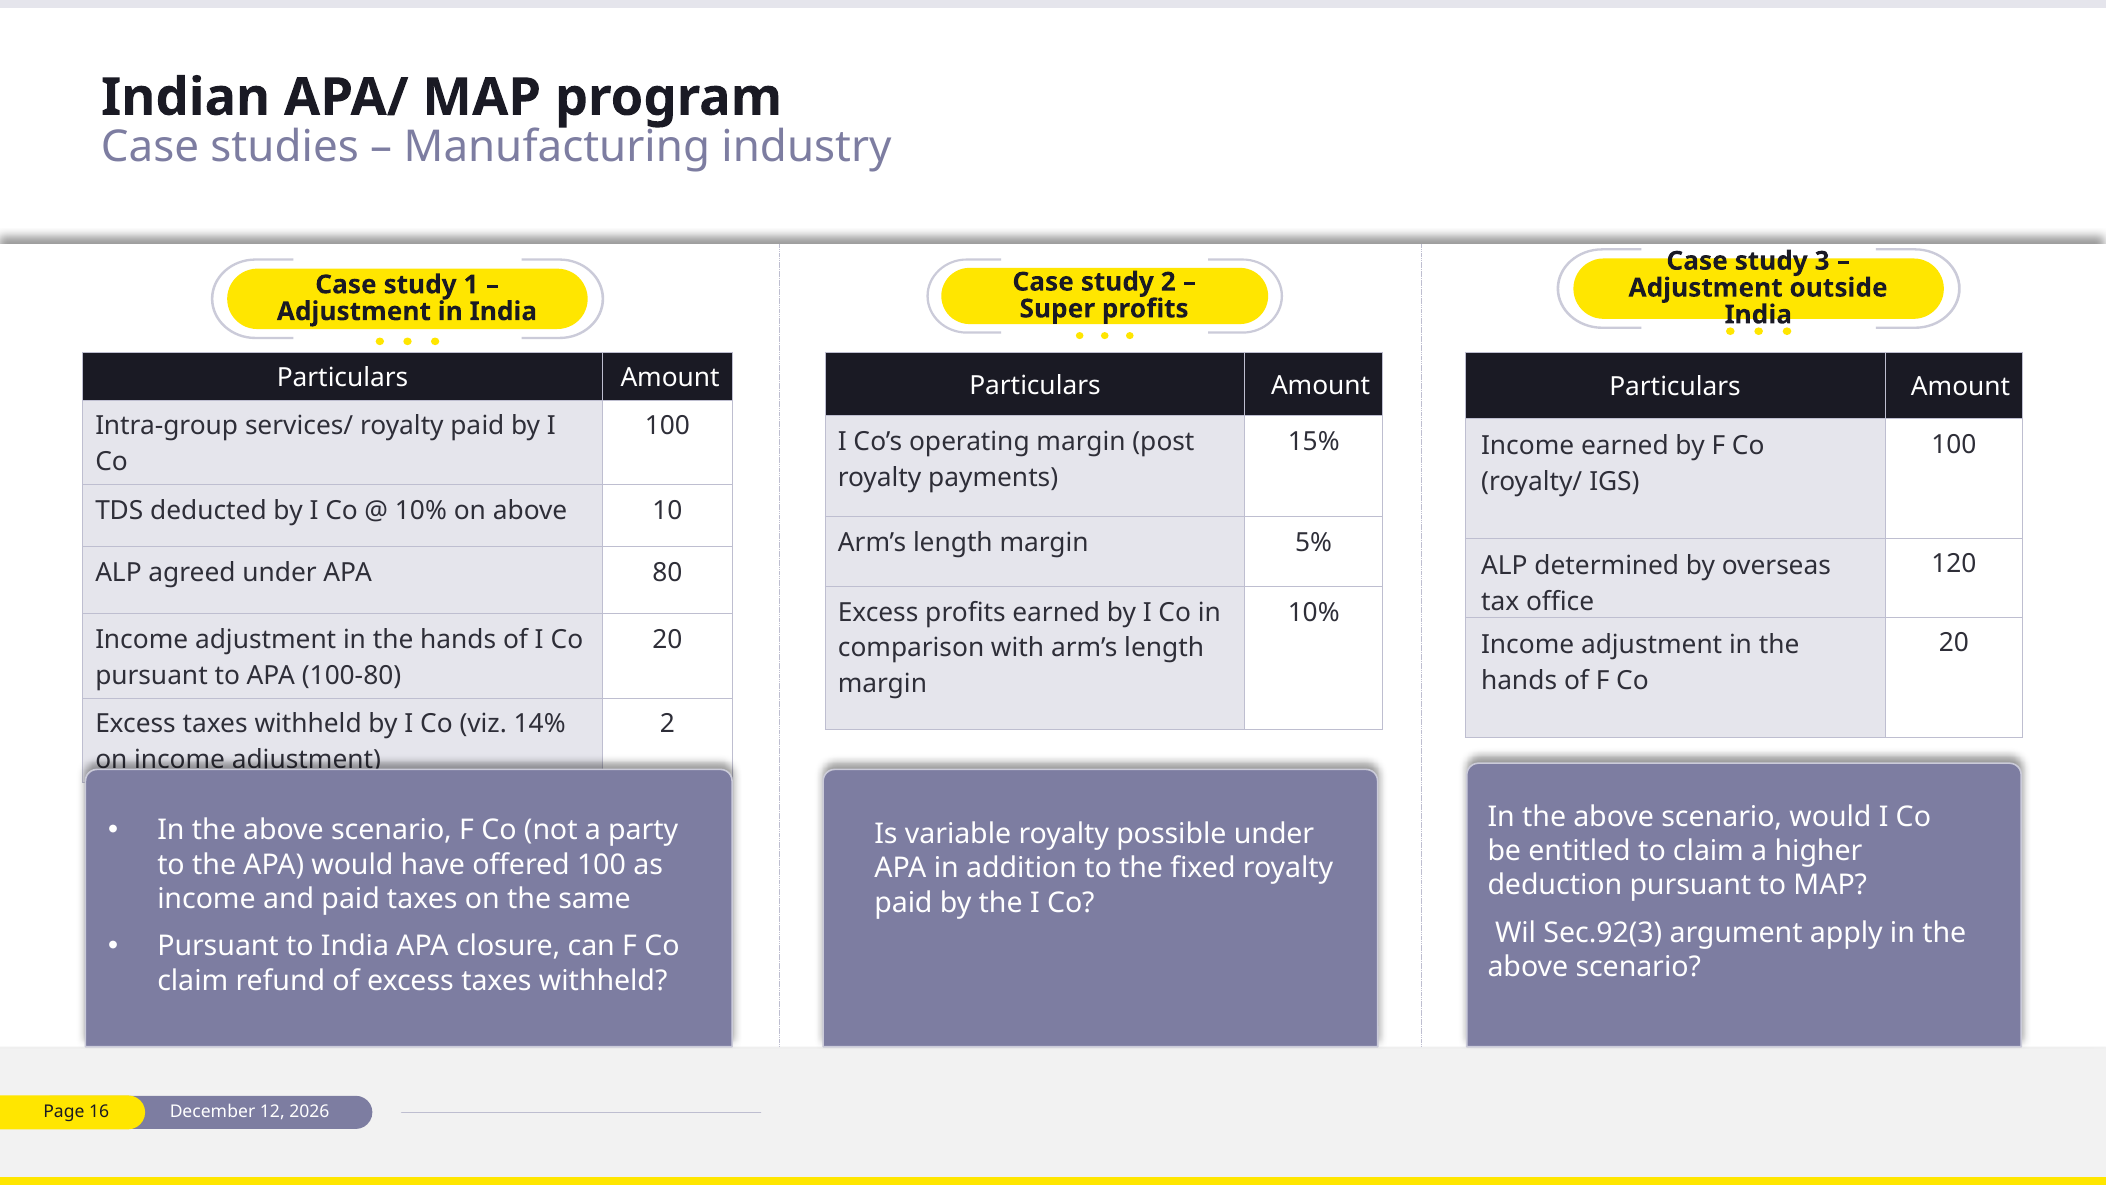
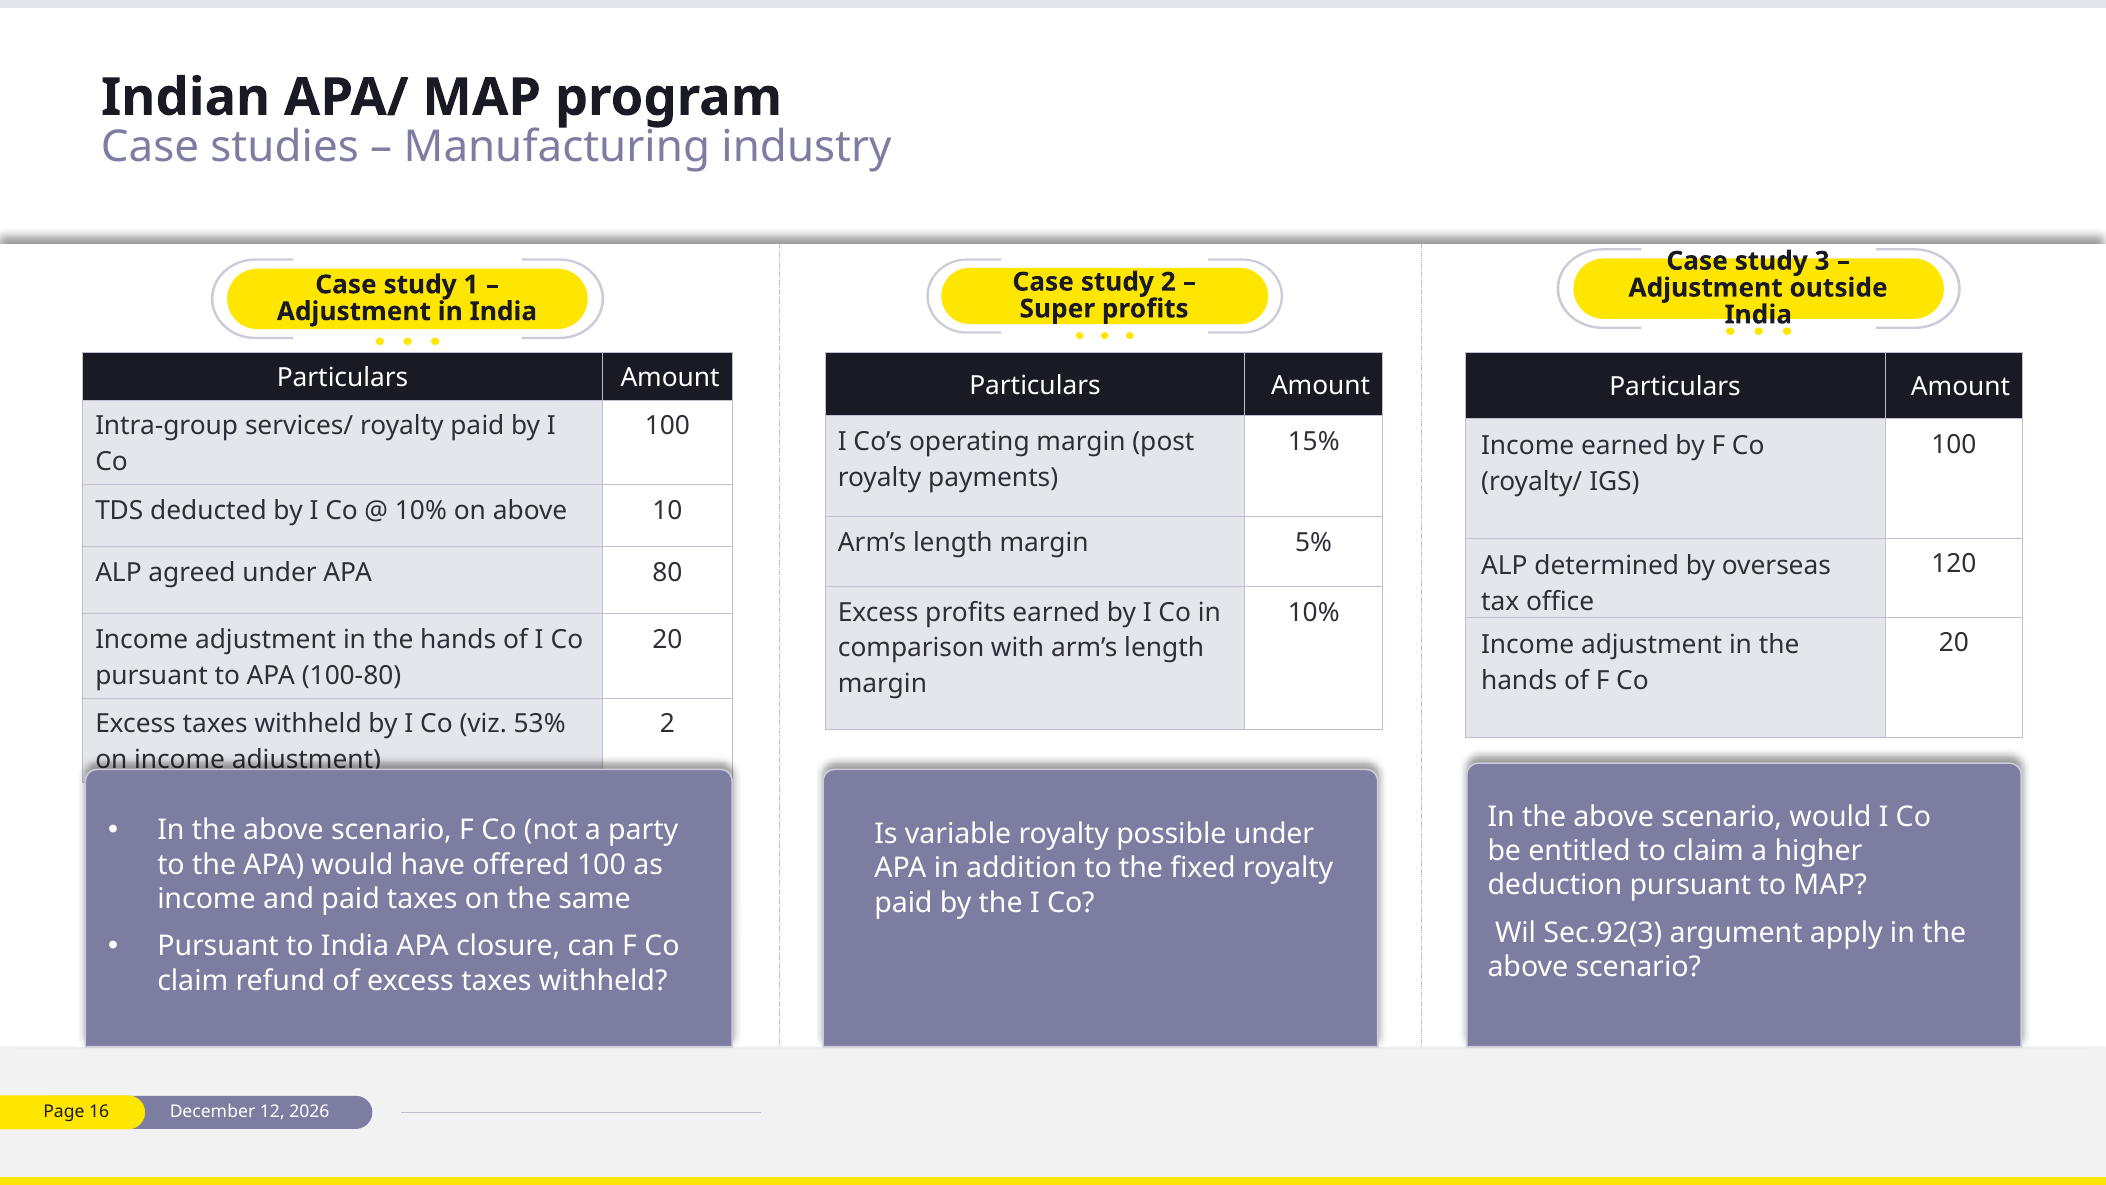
14%: 14% -> 53% (540, 724)
